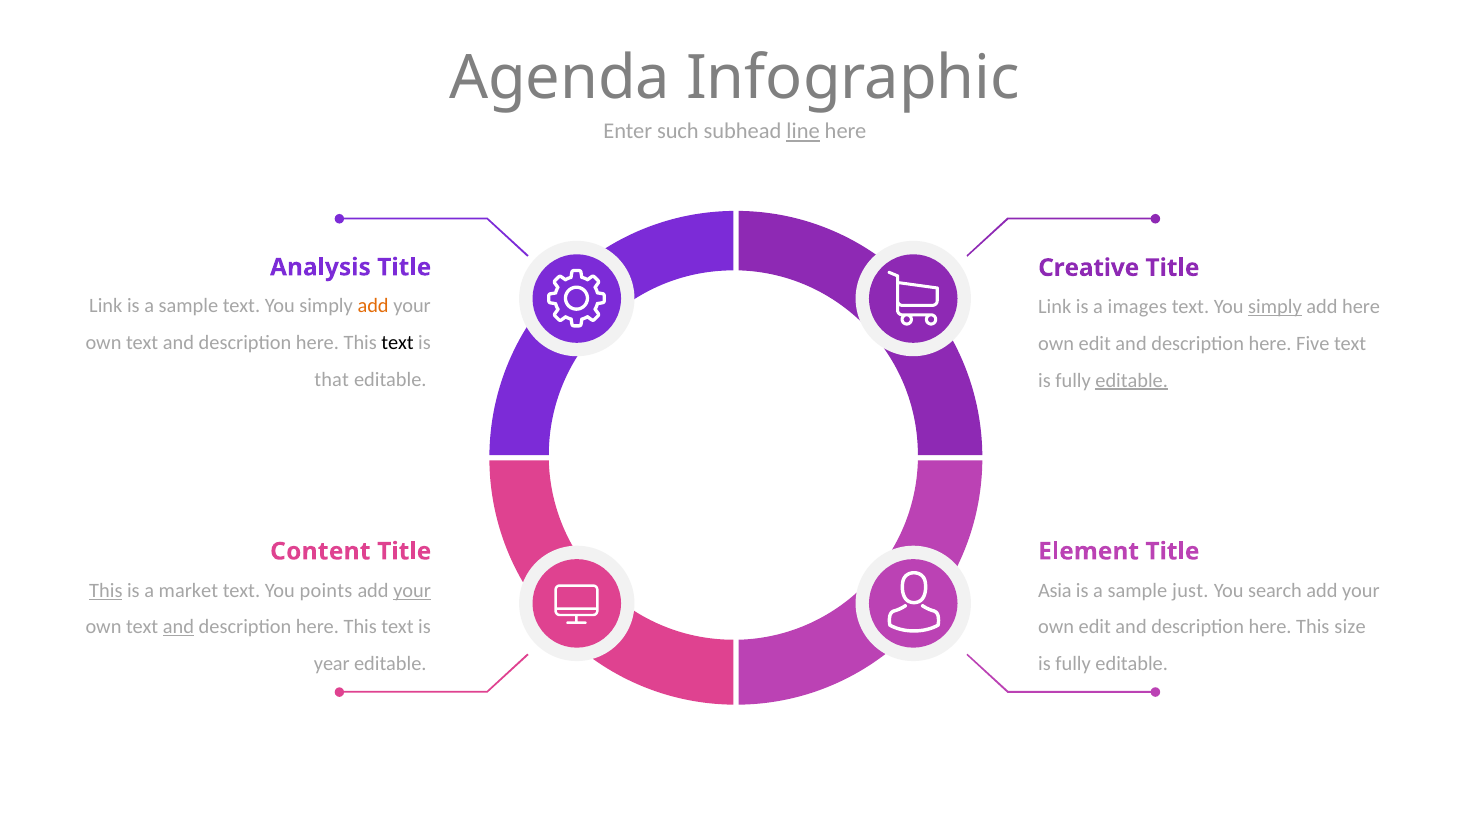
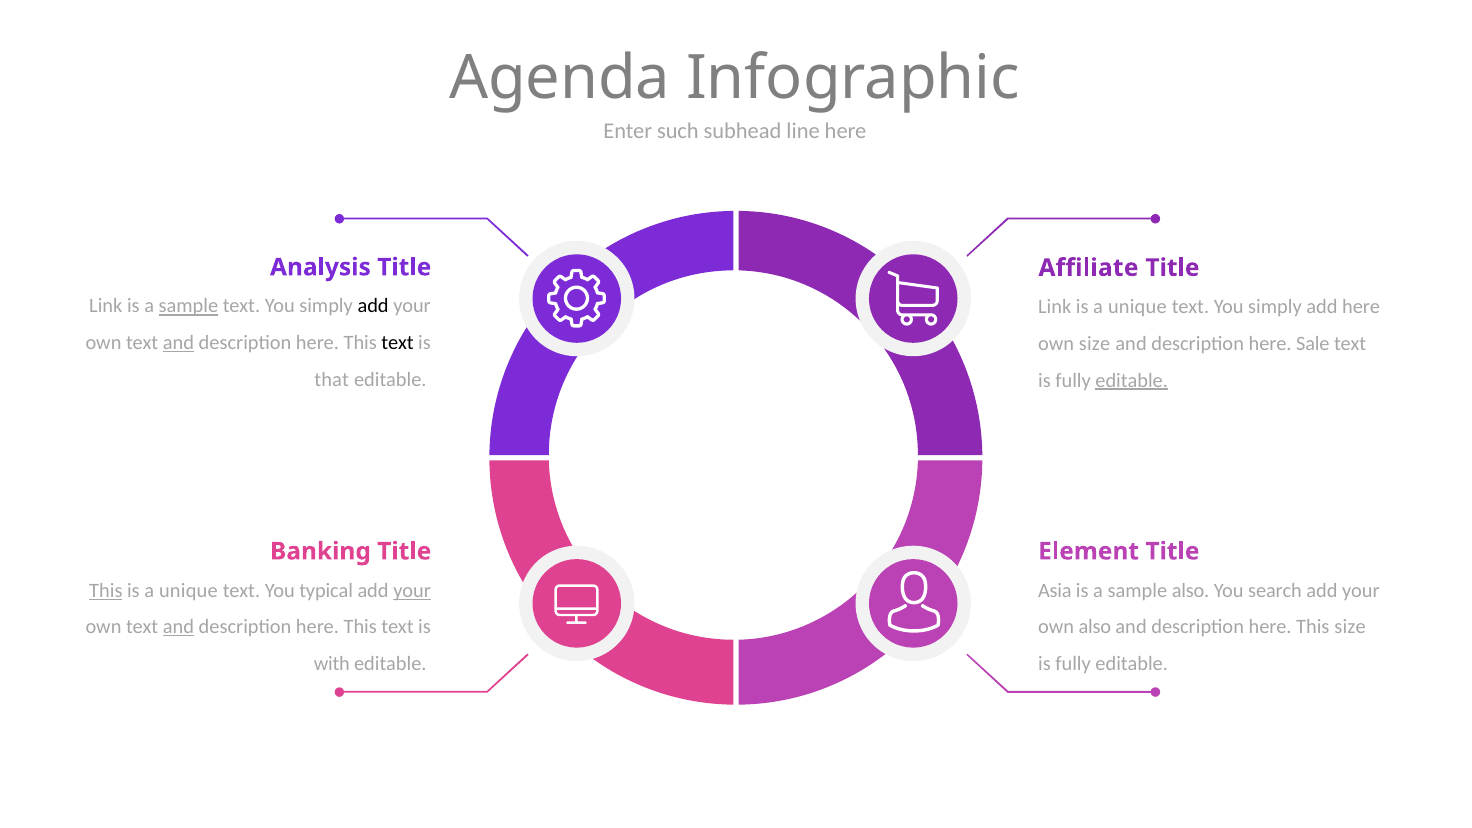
line underline: present -> none (803, 131)
Creative: Creative -> Affiliate (1088, 268)
sample underline: none -> present (188, 306)
add colour: orange -> black (373, 306)
images: images -> unique (1137, 307)
simply underline: present -> none (1275, 307)
and underline: none -> present (178, 343)
edit: edit -> size (1095, 344)
Five: Five -> Sale (1313, 344)
Content: Content -> Banking (320, 551)
market: market -> unique (188, 590)
points: points -> typical (326, 590)
sample just: just -> also (1191, 590)
edit: edit -> also (1095, 627)
year: year -> with (332, 664)
